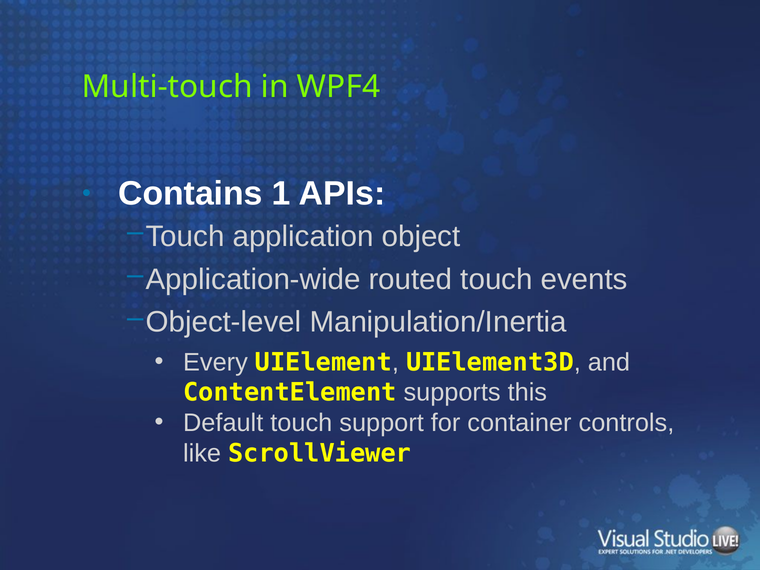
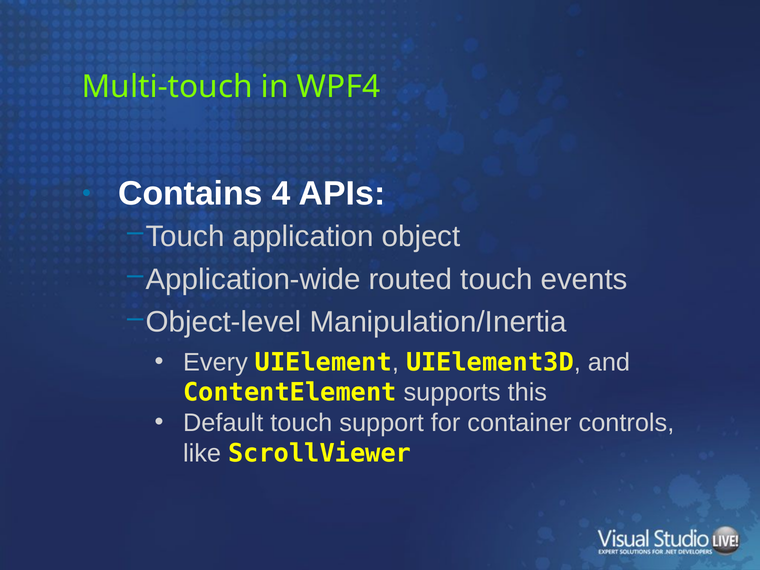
1: 1 -> 4 (281, 194)
